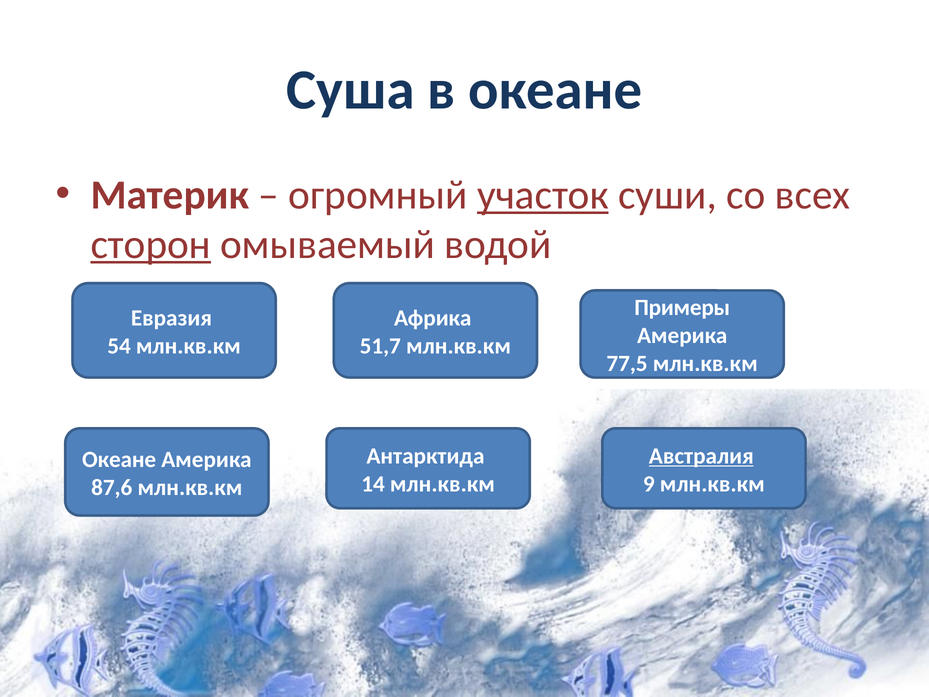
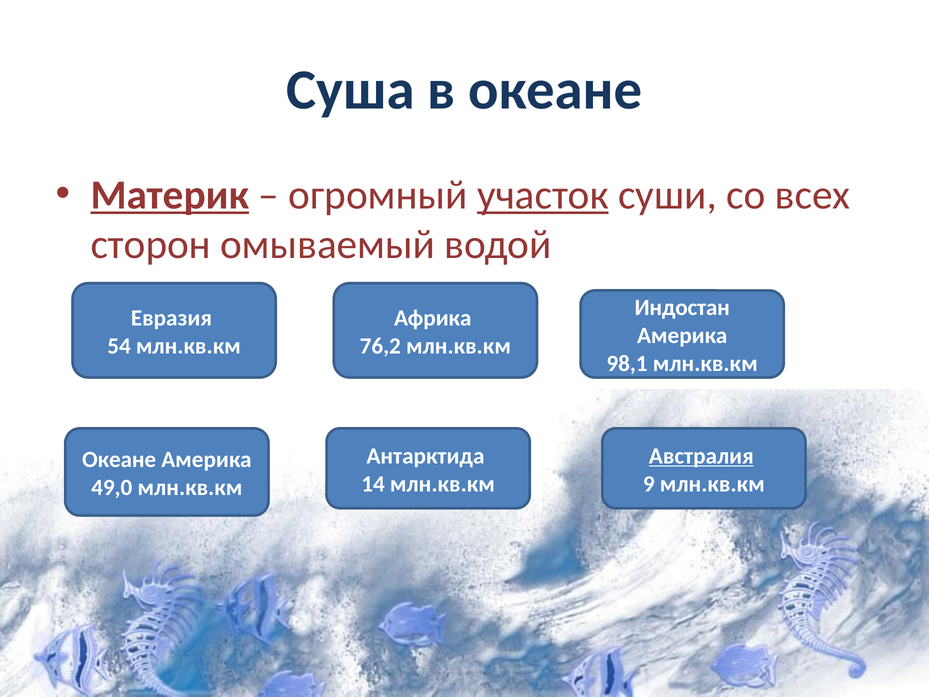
Материк underline: none -> present (170, 195)
сторон underline: present -> none (151, 244)
Примеры: Примеры -> Индостан (682, 308)
51,7: 51,7 -> 76,2 (380, 346)
77,5: 77,5 -> 98,1 (627, 363)
87,6: 87,6 -> 49,0 (112, 487)
